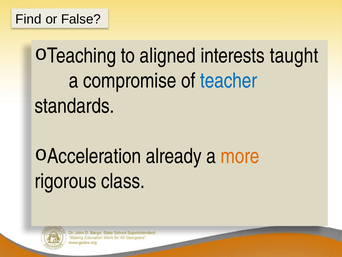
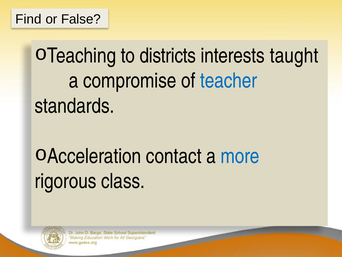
aligned: aligned -> districts (168, 56)
already: already -> contact (174, 156)
more colour: orange -> blue (240, 156)
